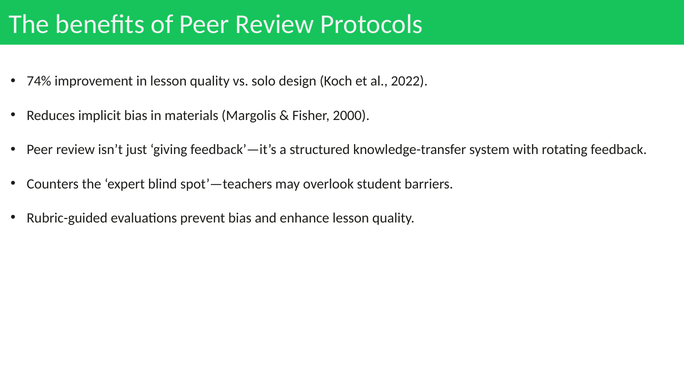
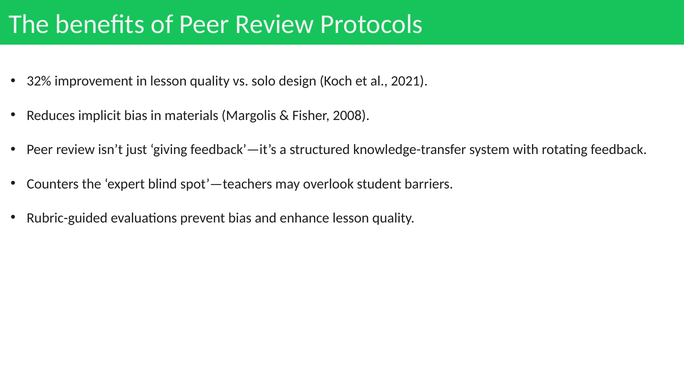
74%: 74% -> 32% (39, 81)
2022: 2022 -> 2021 (409, 81)
2000: 2000 -> 2008 (351, 115)
